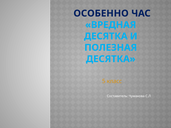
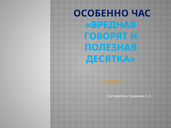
ДЕСЯТКА: ДЕСЯТКА -> ГОВОРЯТ (106, 36)
